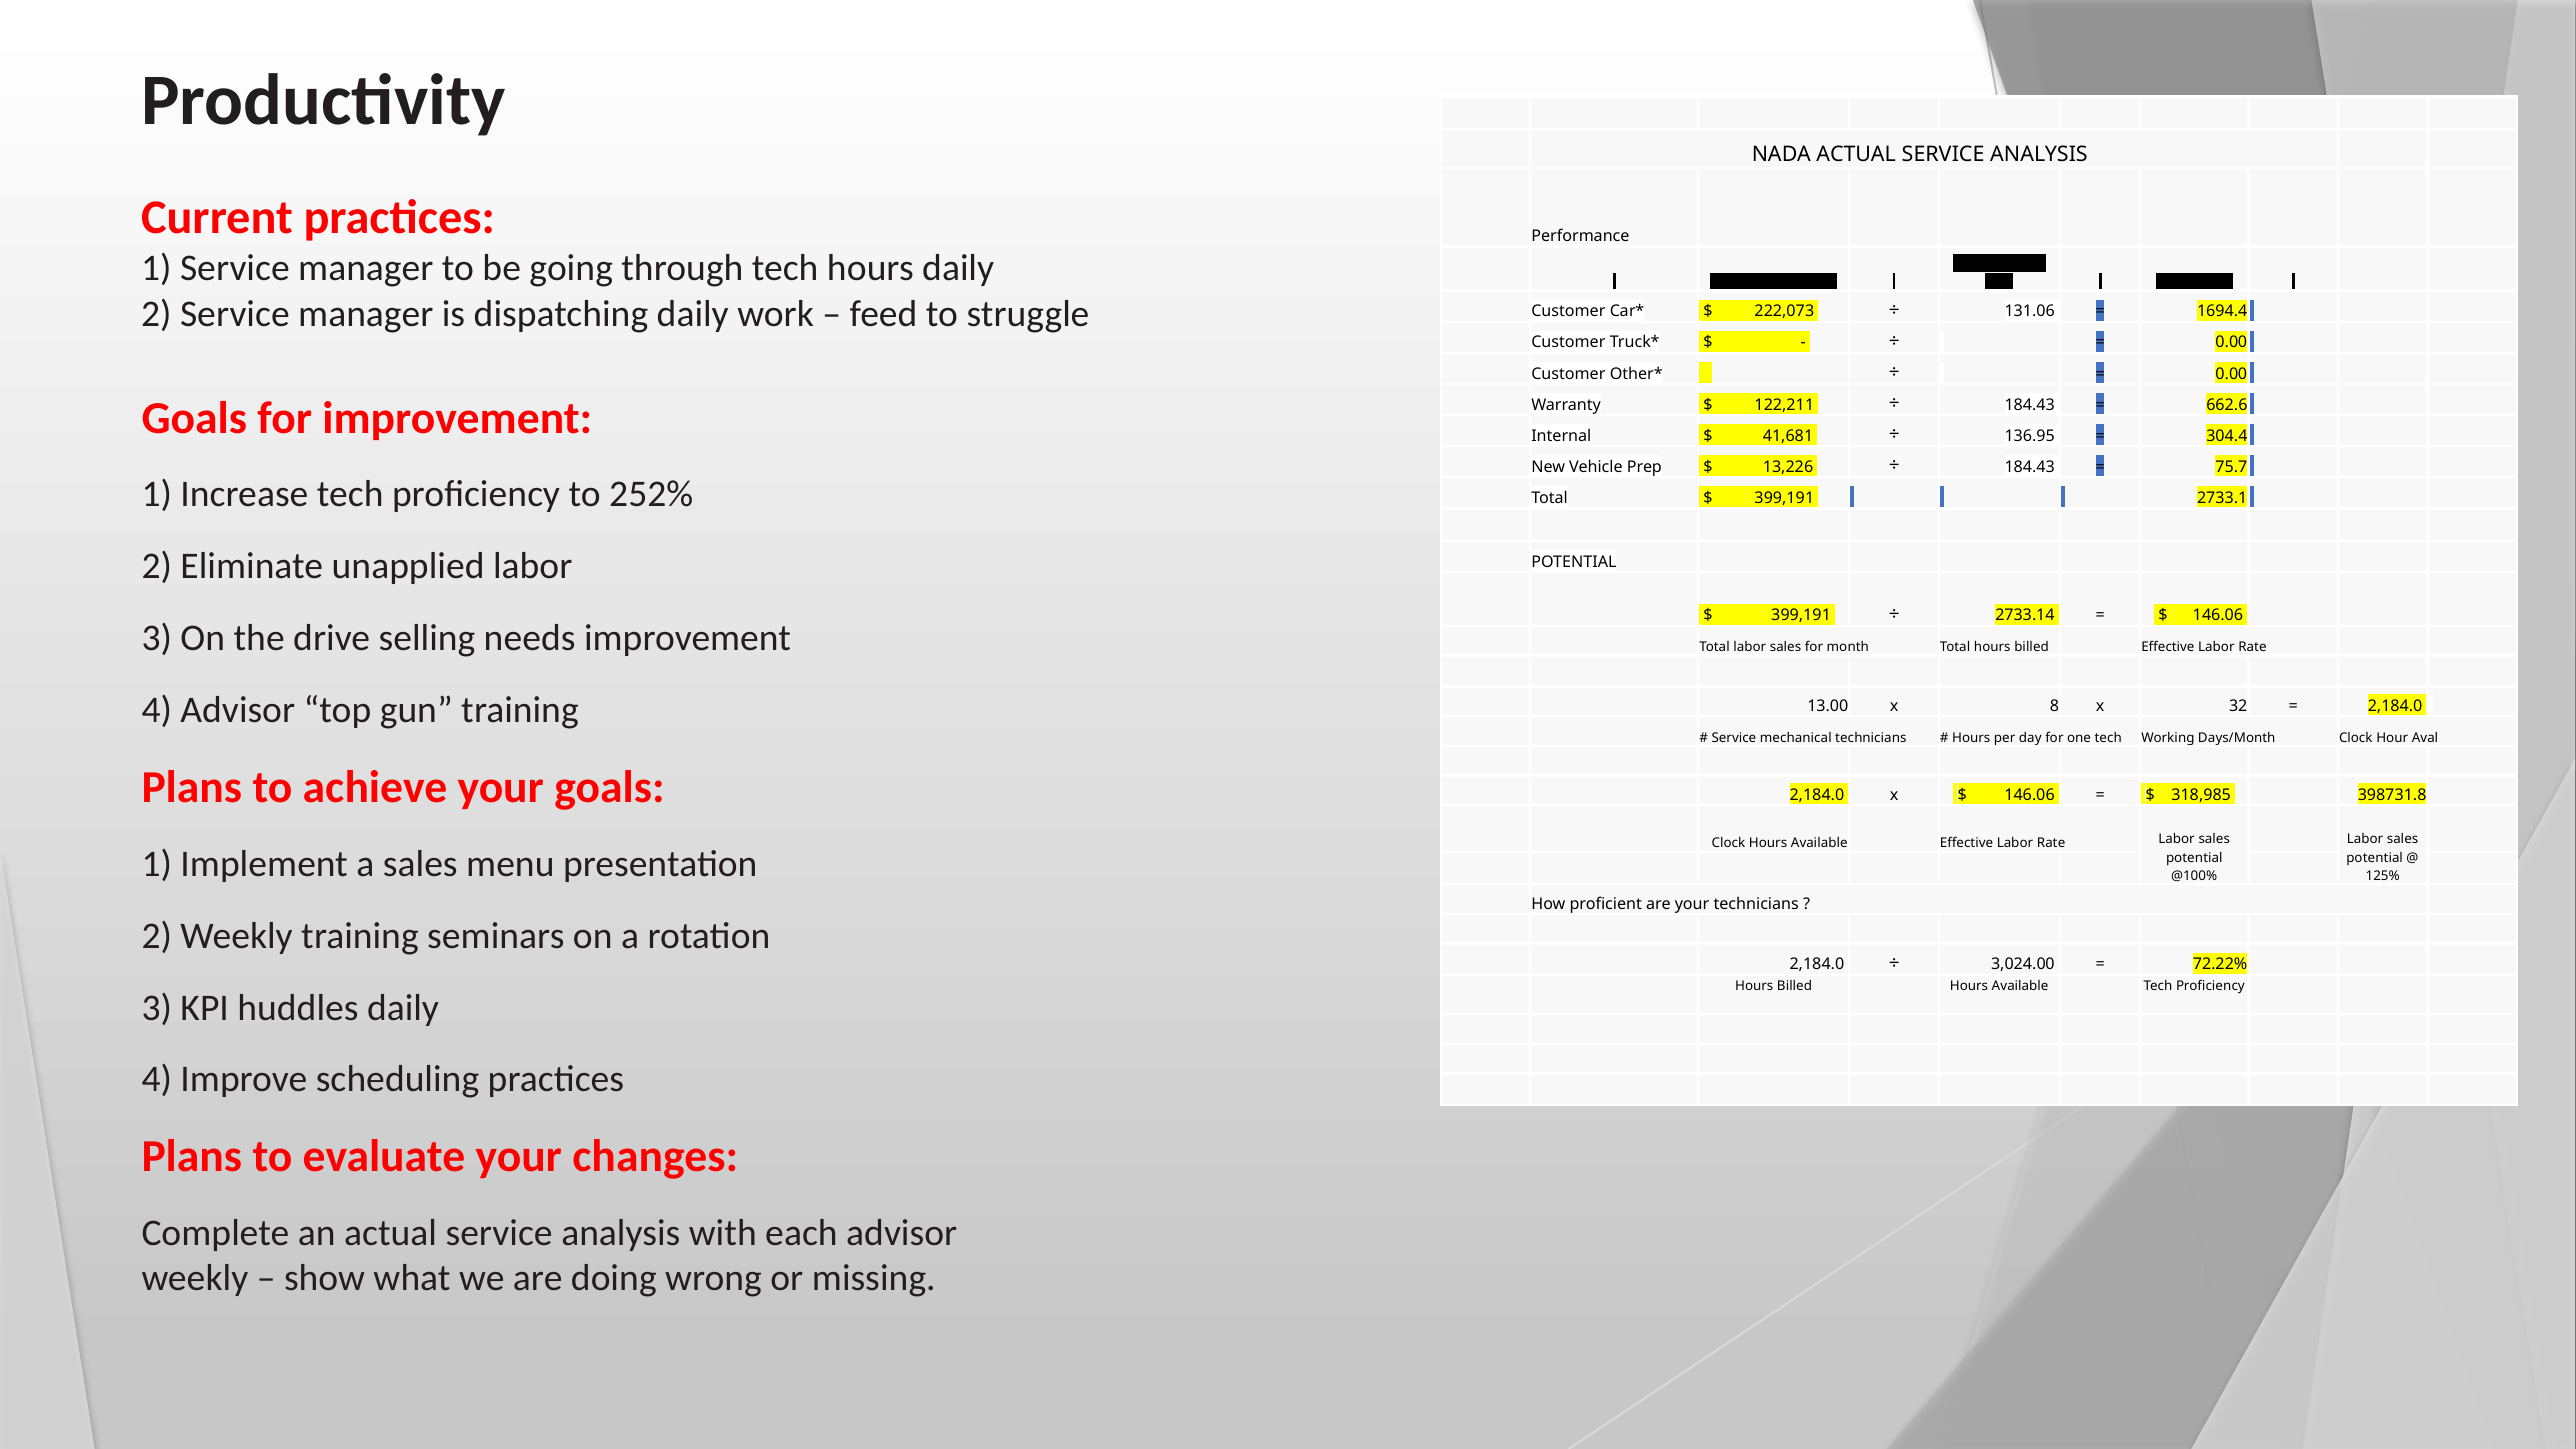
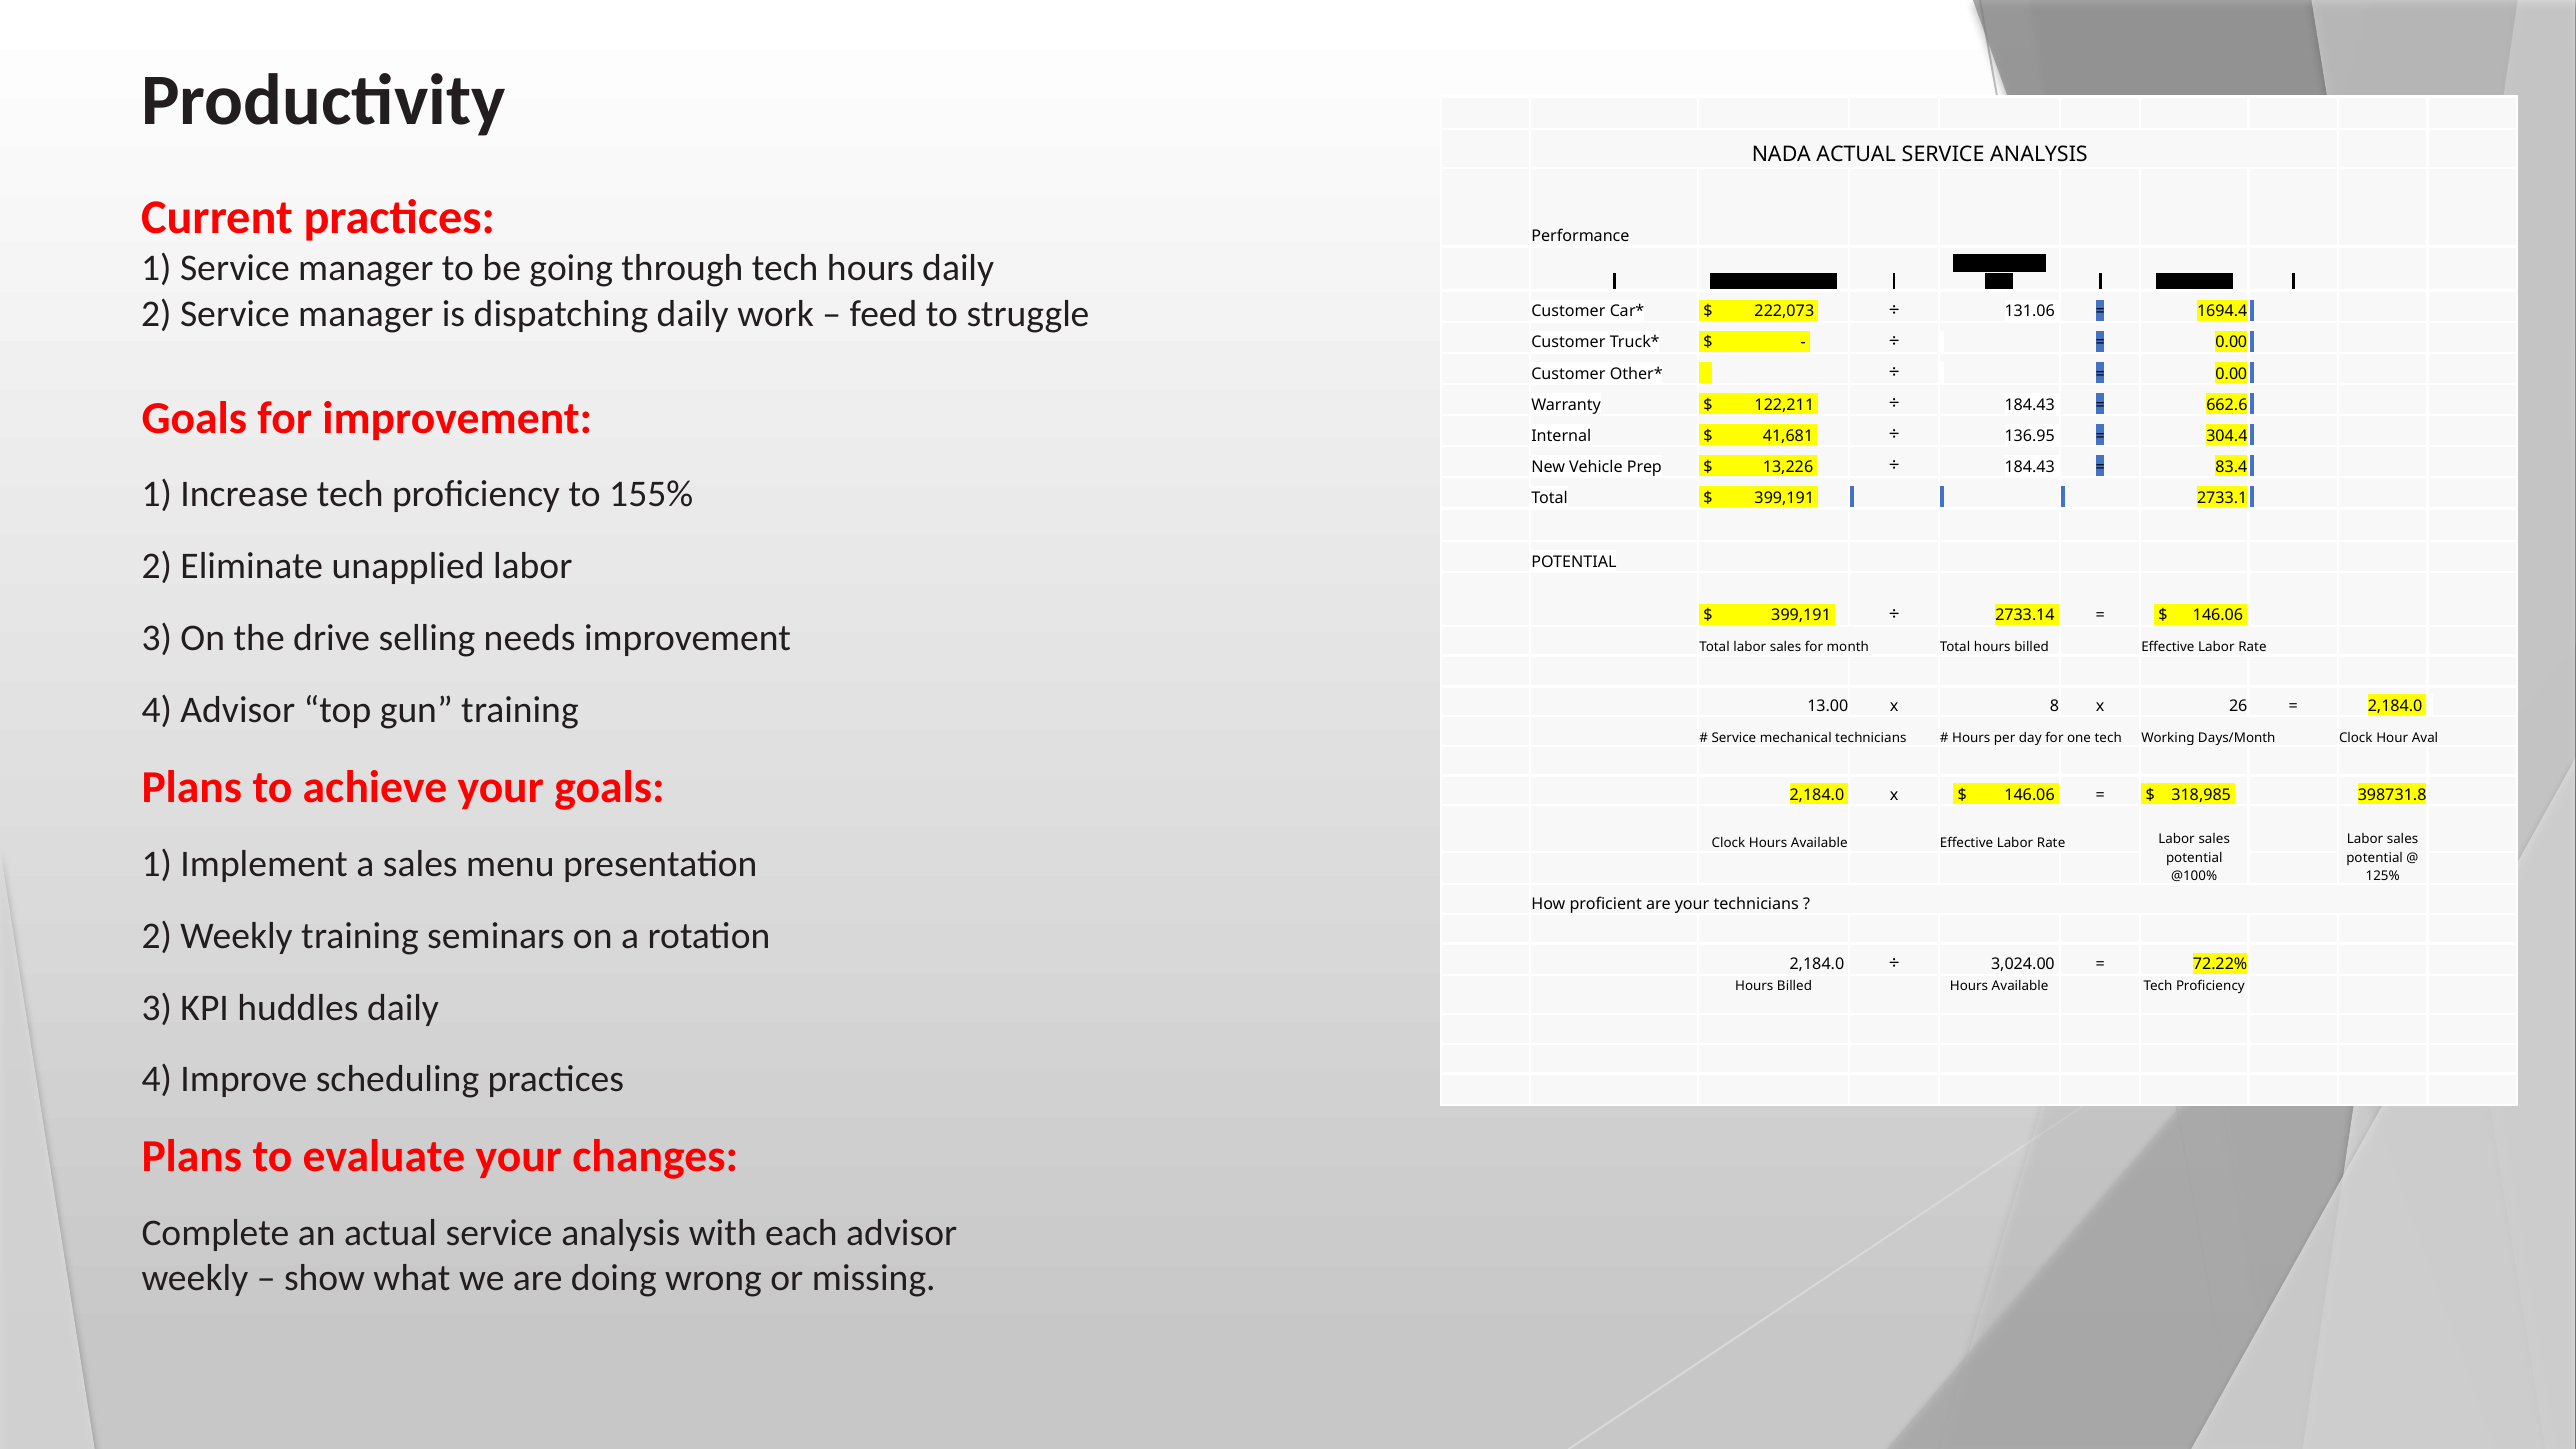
75.7: 75.7 -> 83.4 (2231, 467)
252%: 252% -> 155% (651, 494)
32: 32 -> 26 (2238, 706)
